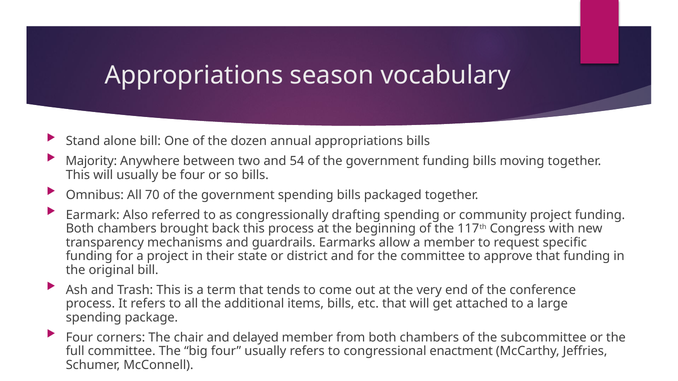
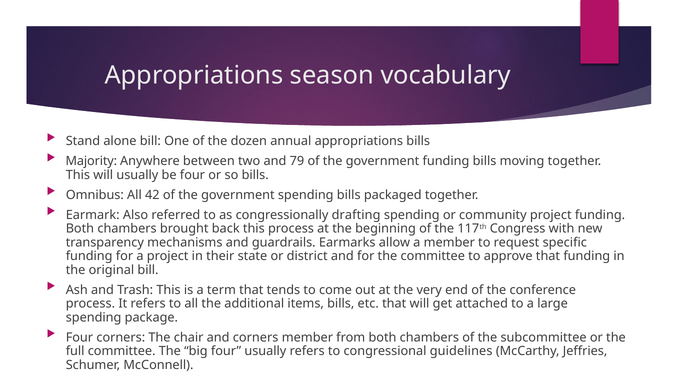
54: 54 -> 79 (297, 161)
70: 70 -> 42 (152, 195)
and delayed: delayed -> corners (256, 338)
enactment: enactment -> guidelines (461, 351)
